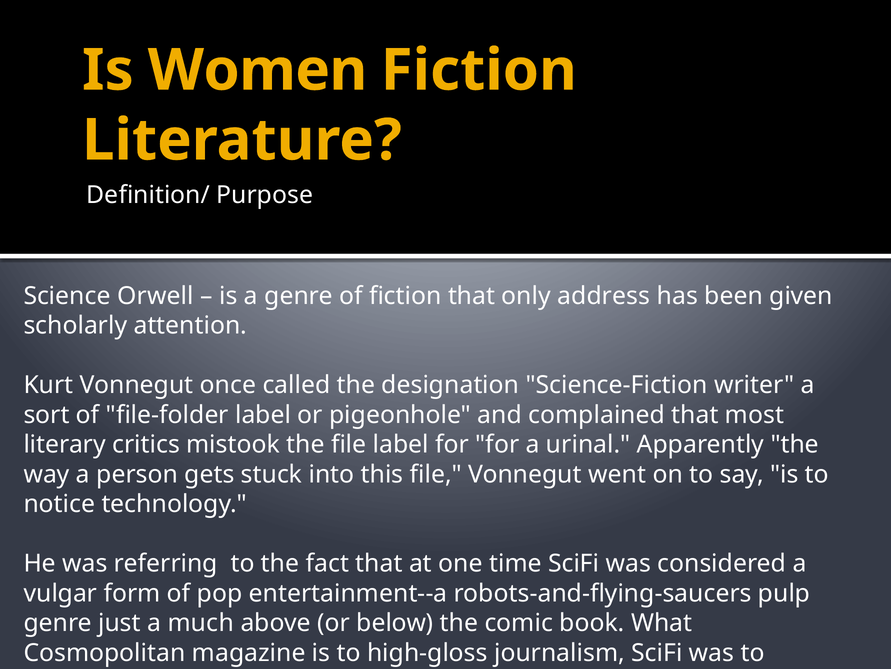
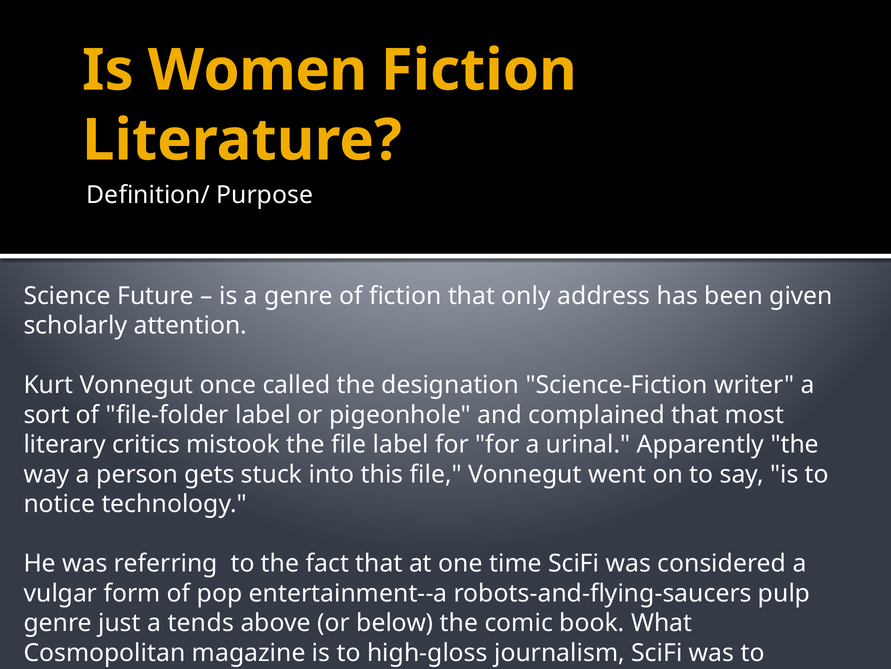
Orwell: Orwell -> Future (156, 296)
much: much -> tends (201, 623)
